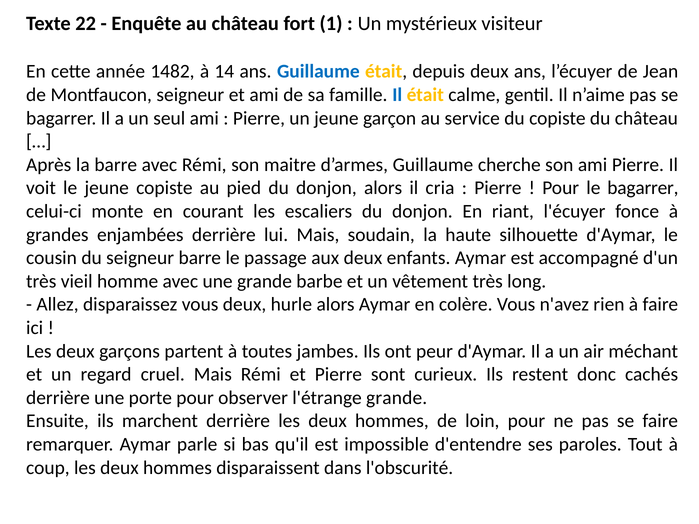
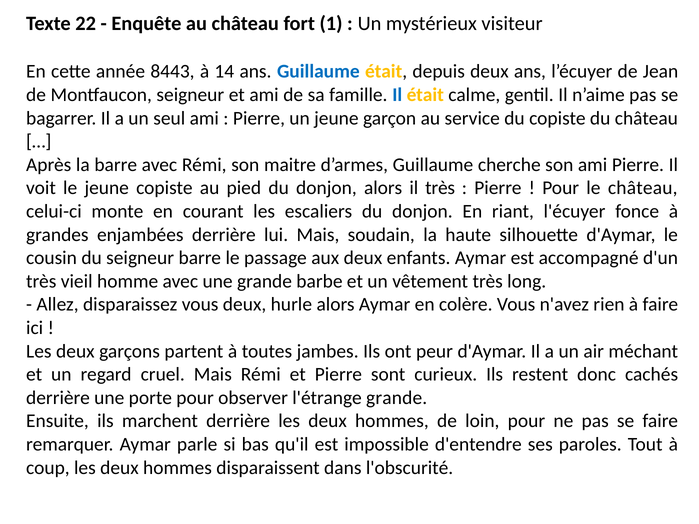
1482: 1482 -> 8443 (172, 72)
il cria: cria -> très (440, 188)
le bagarrer: bagarrer -> château (643, 188)
